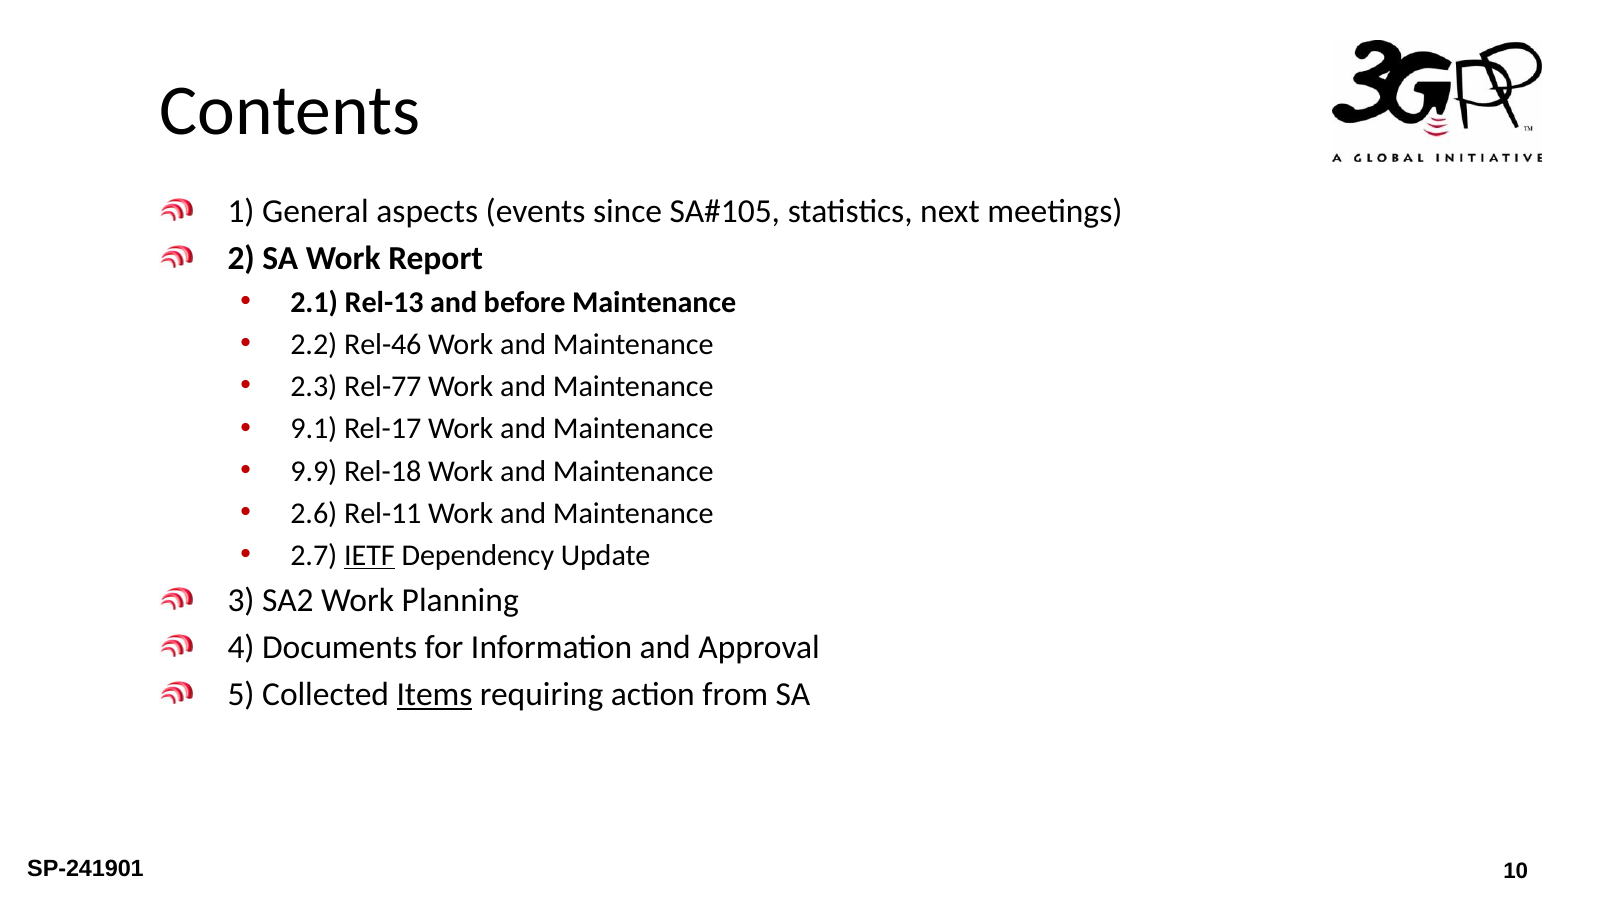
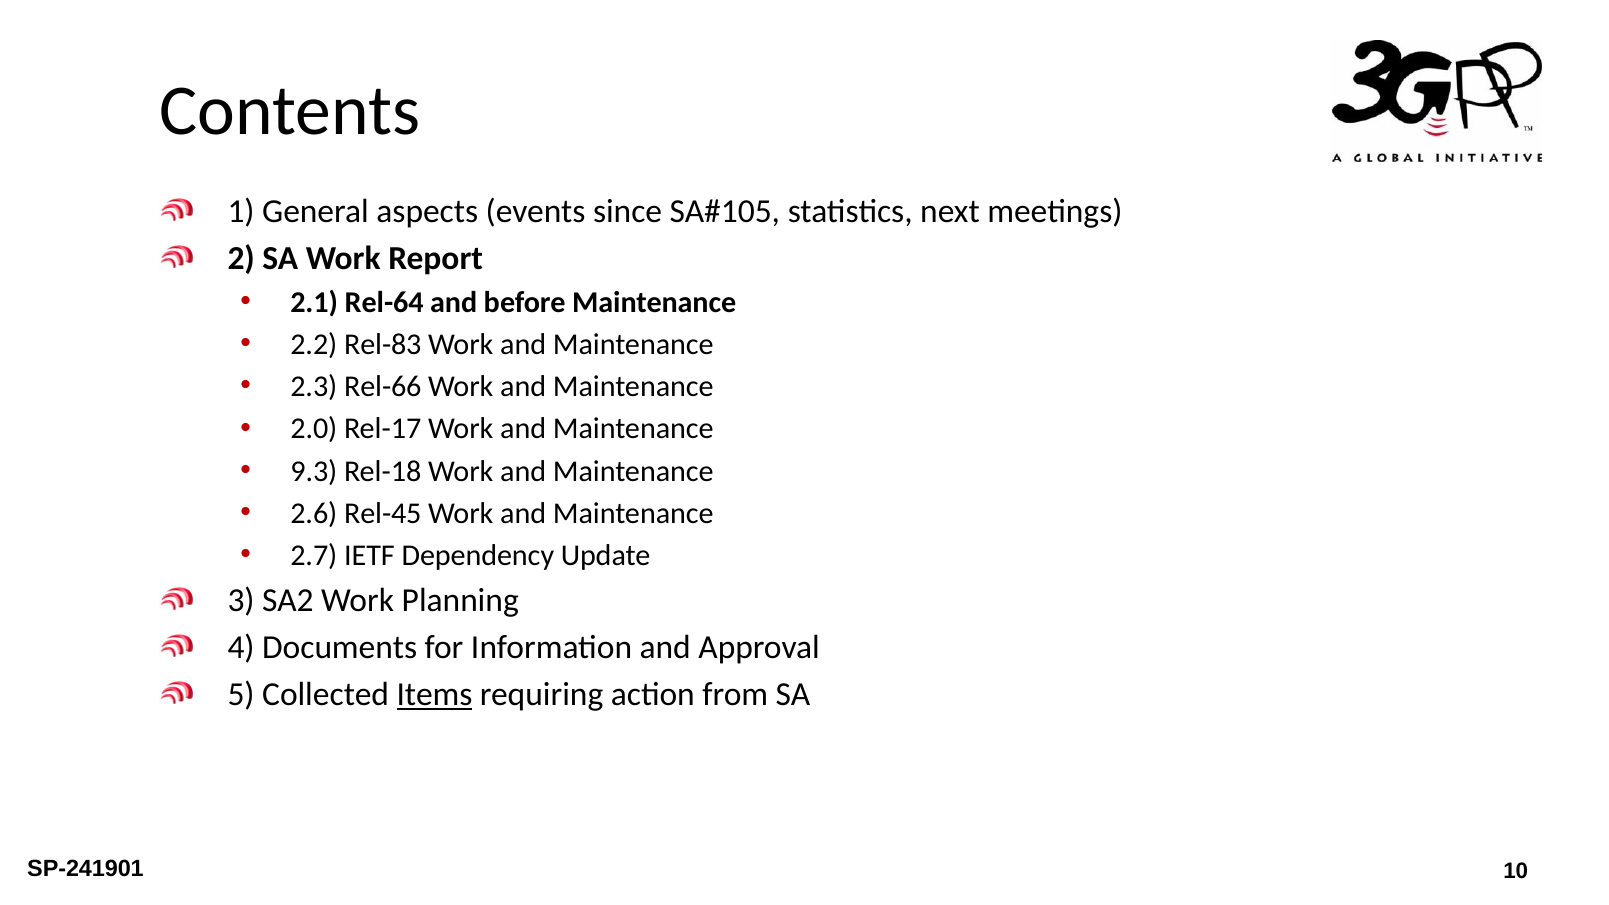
Rel-13: Rel-13 -> Rel-64 (384, 302)
Rel-46: Rel-46 -> Rel-83 (383, 345)
Rel-77: Rel-77 -> Rel-66 (383, 387)
9.1: 9.1 -> 2.0 (314, 429)
9.9: 9.9 -> 9.3 (314, 471)
Rel-11: Rel-11 -> Rel-45 (383, 513)
IETF underline: present -> none (370, 556)
